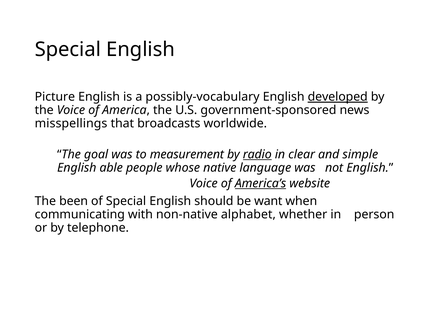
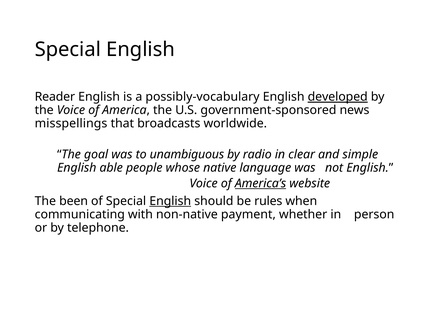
Picture: Picture -> Reader (55, 97)
measurement: measurement -> unambiguous (187, 154)
radio underline: present -> none (257, 154)
English underline: none -> present (170, 201)
want: want -> rules (268, 201)
alphabet: alphabet -> payment (248, 214)
